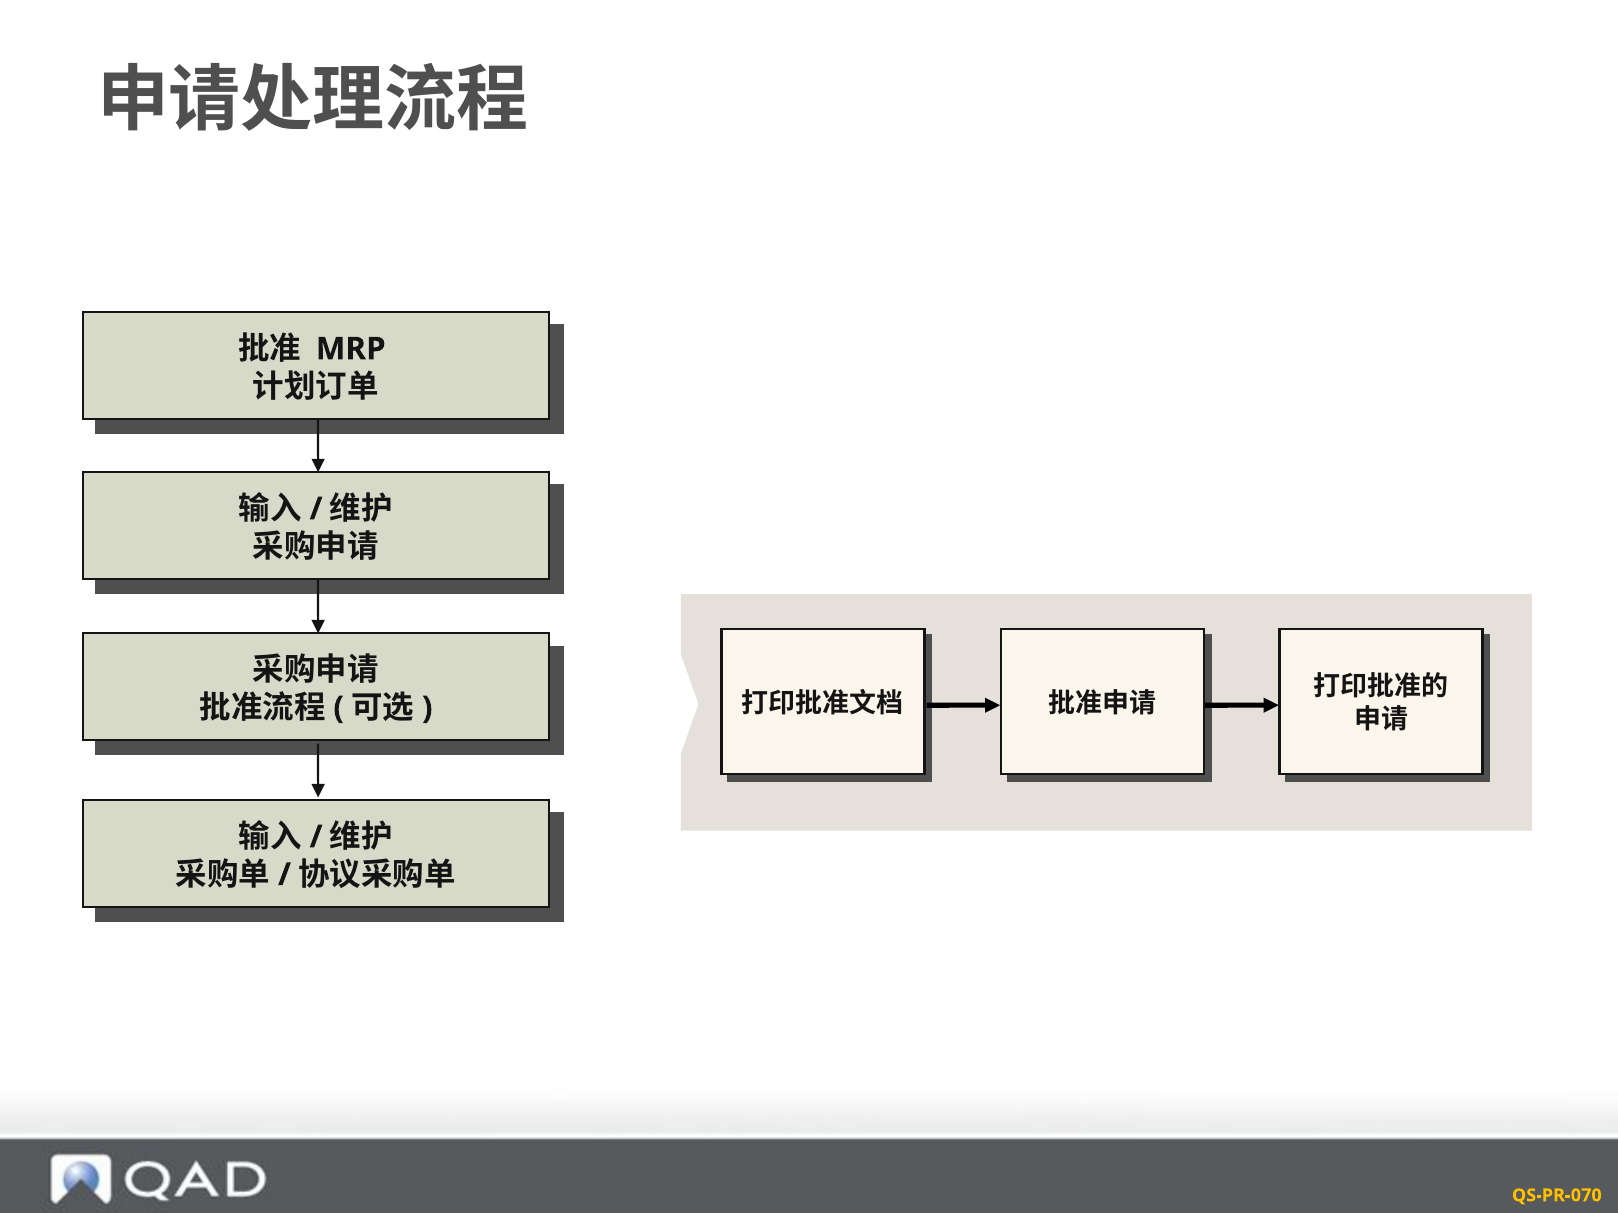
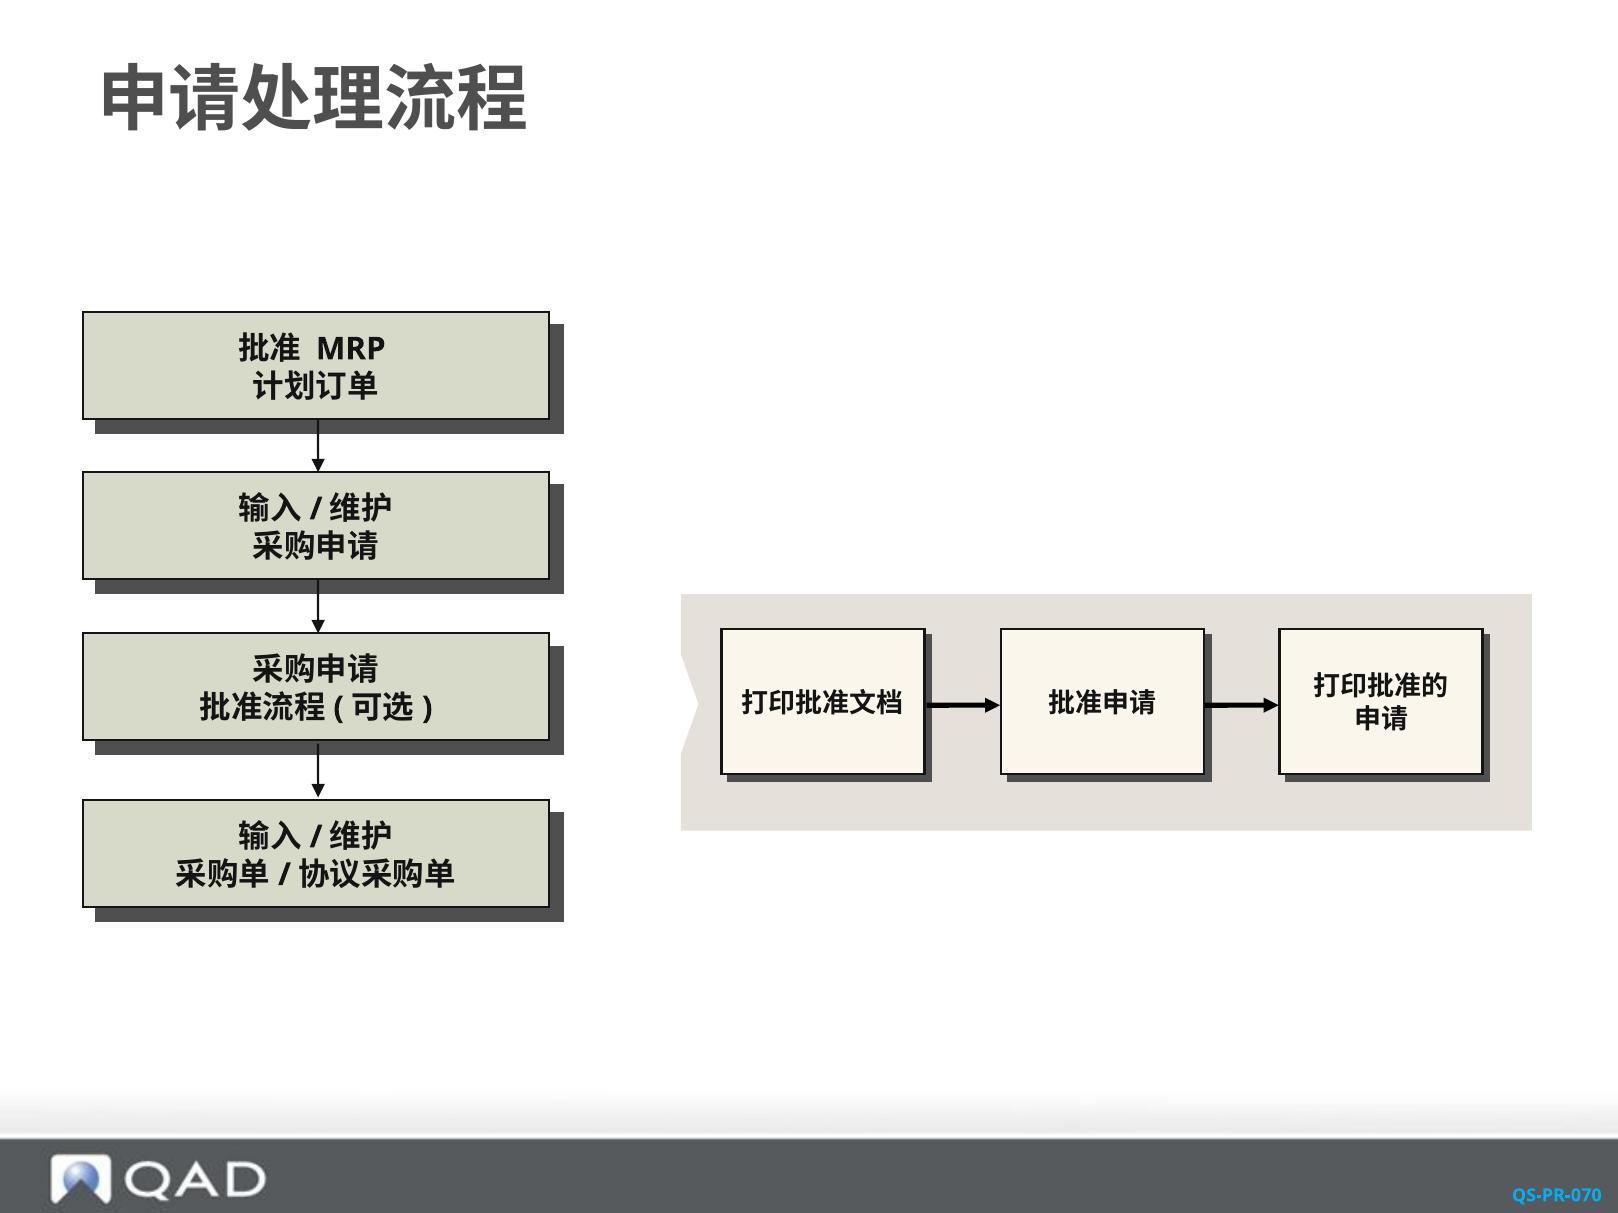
QS-PR-070 colour: yellow -> light blue (1557, 1196)
